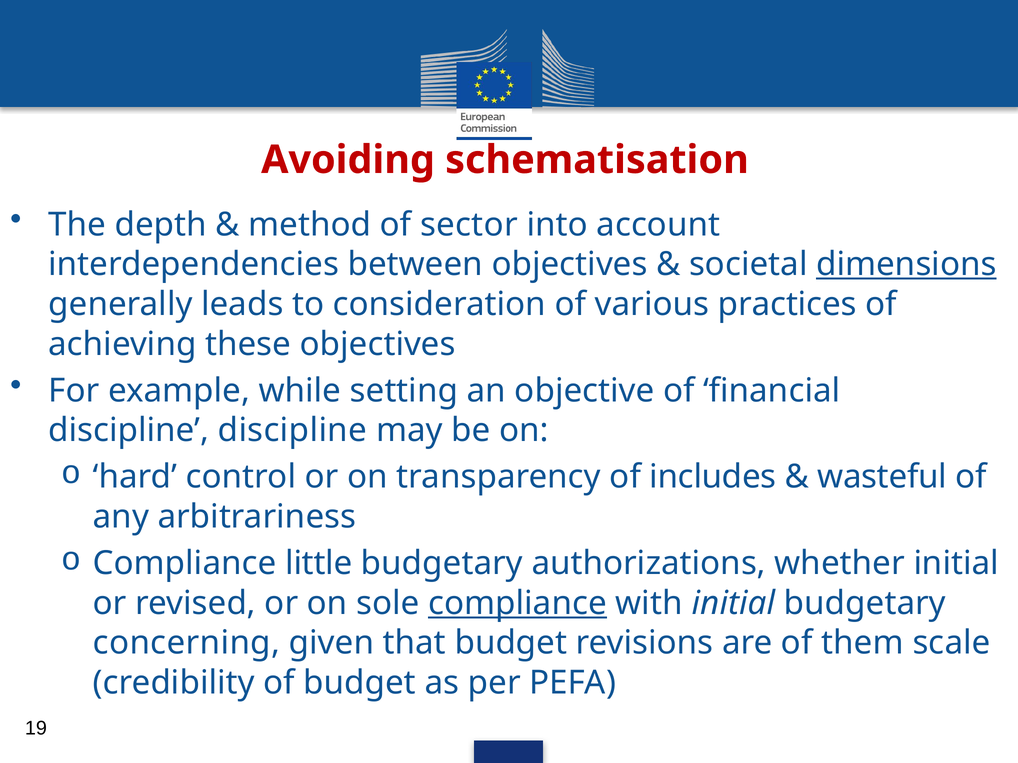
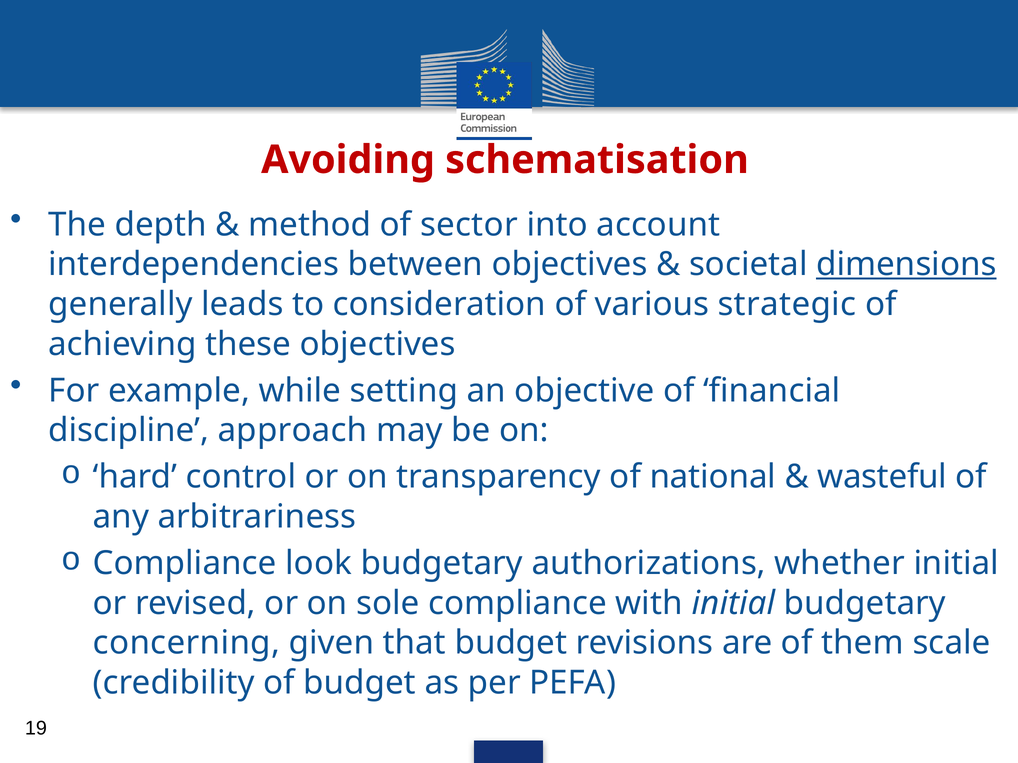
practices: practices -> strategic (787, 304)
discipline discipline: discipline -> approach (292, 431)
includes: includes -> national (713, 477)
little: little -> look (319, 564)
compliance underline: present -> none (517, 604)
